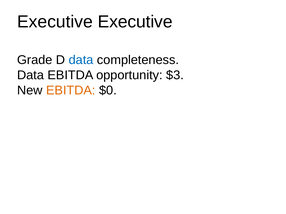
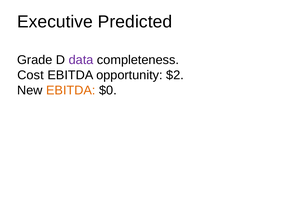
Executive Executive: Executive -> Predicted (135, 22)
data colour: blue -> purple (81, 60)
Data: Data -> Cost (30, 75)
$3: $3 -> $2 (175, 75)
